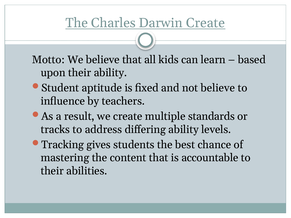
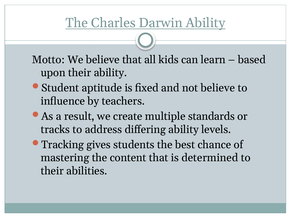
Darwin Create: Create -> Ability (205, 23)
accountable: accountable -> determined (210, 158)
